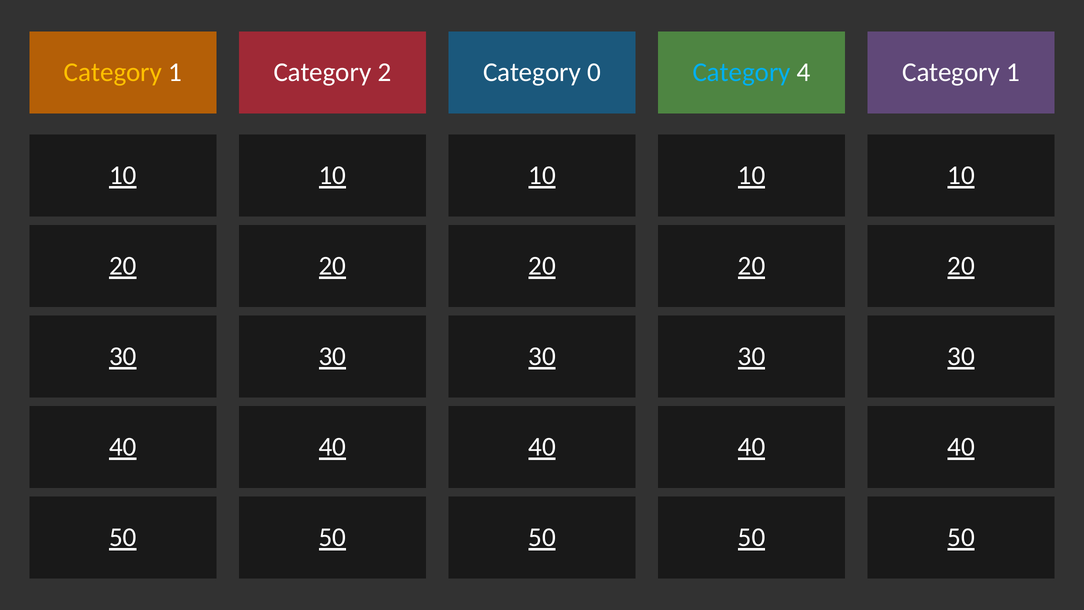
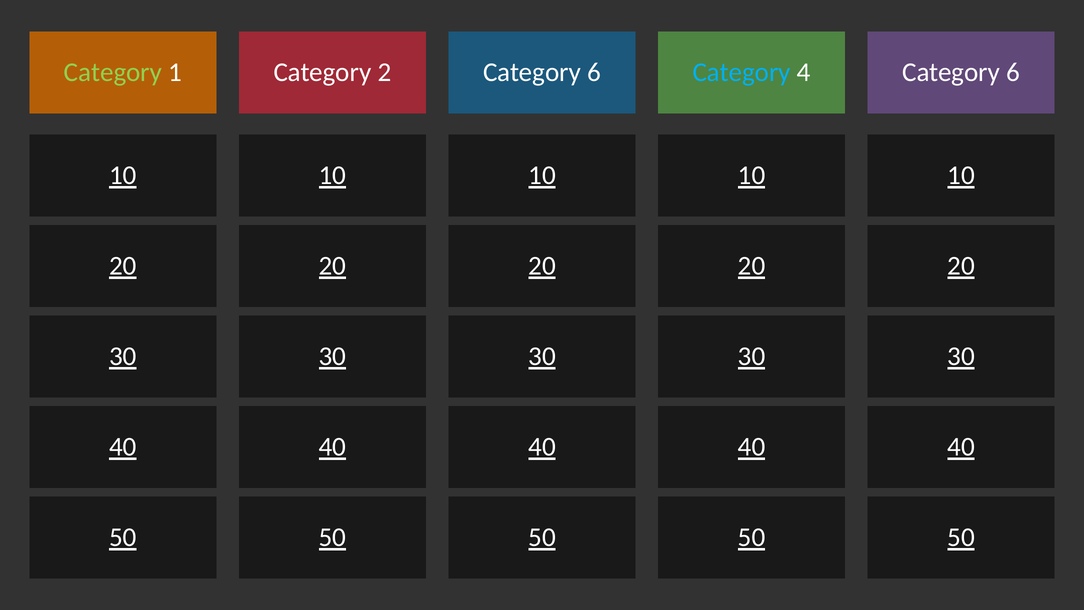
Category colour: yellow -> light green (113, 72)
0: 0 -> 6 (594, 72)
1: 1 -> 6 (1013, 72)
